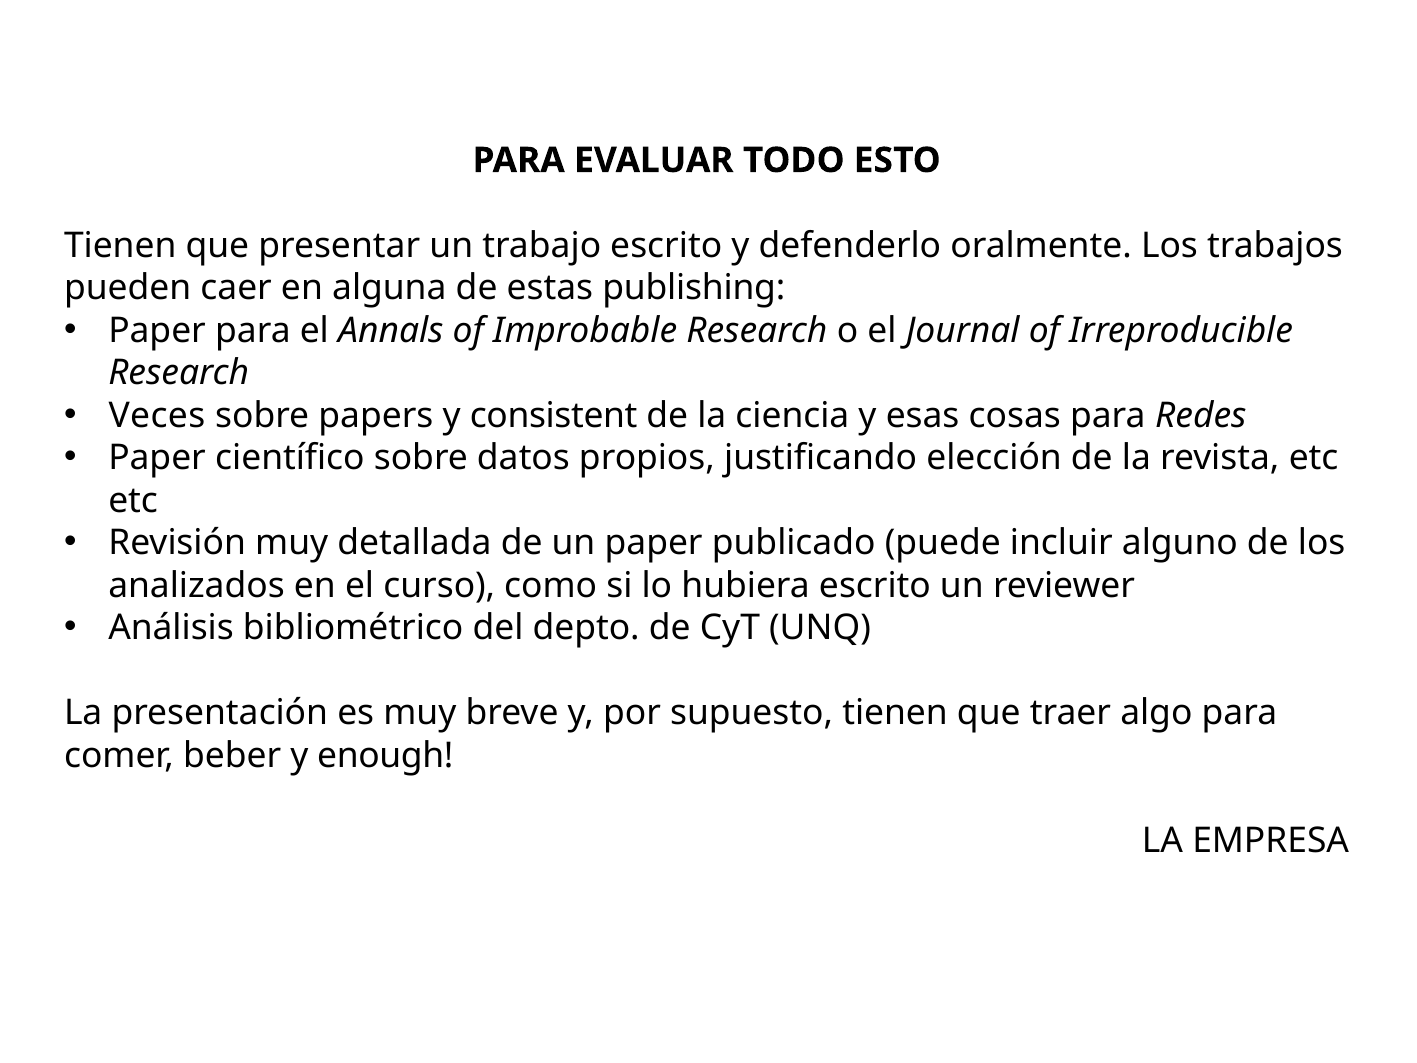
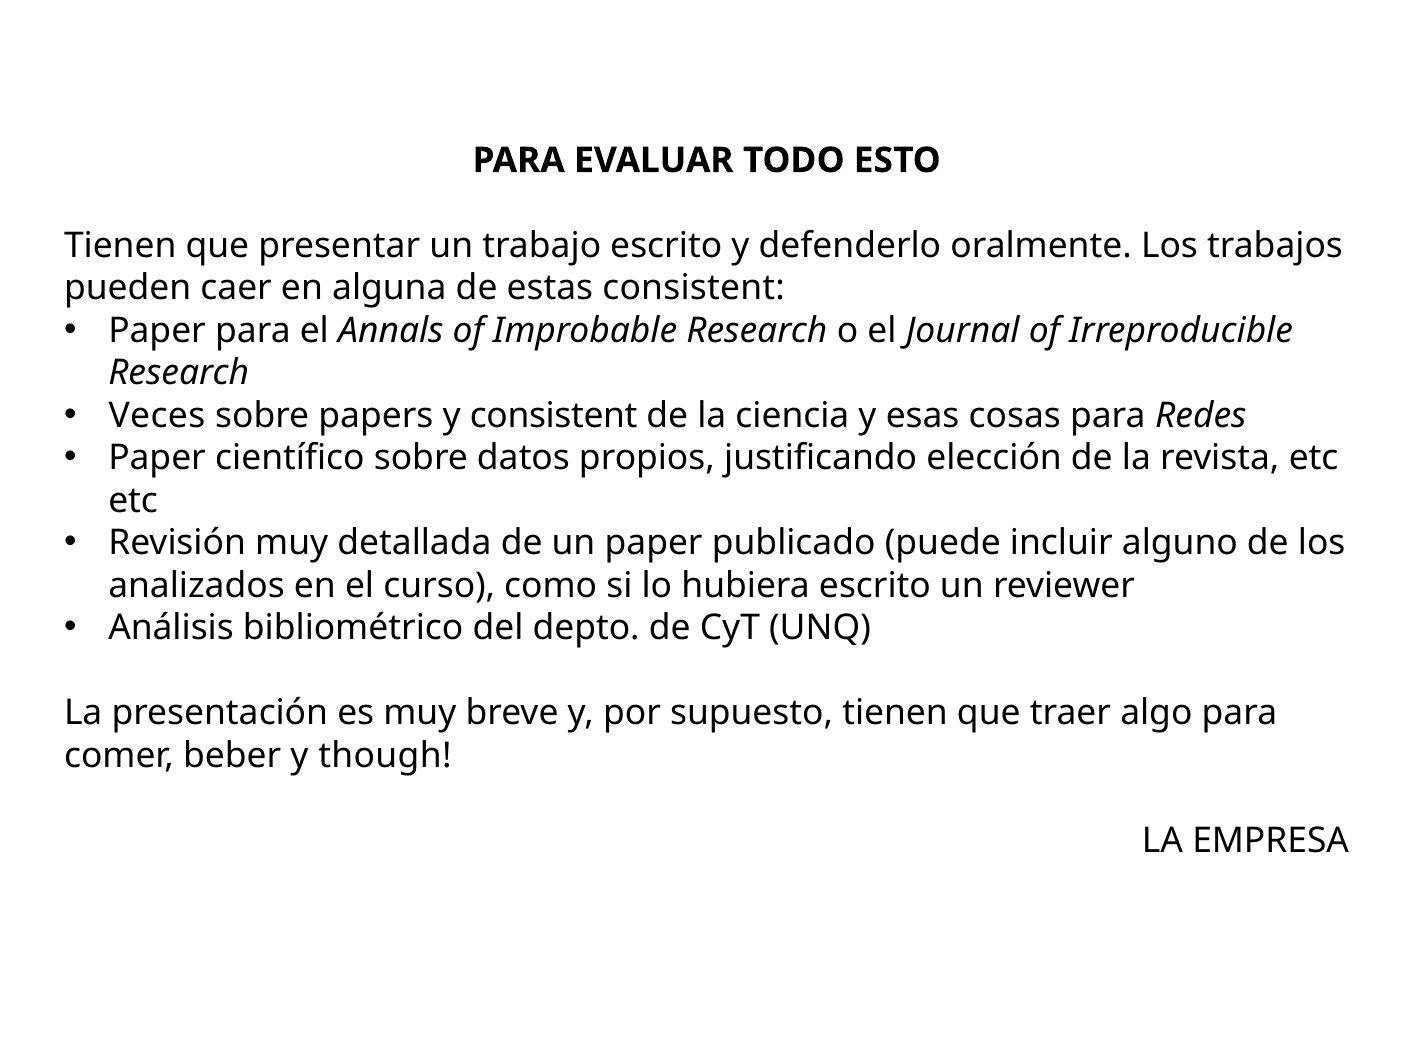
estas publishing: publishing -> consistent (694, 288)
enough: enough -> though (385, 755)
